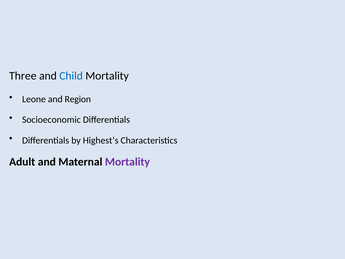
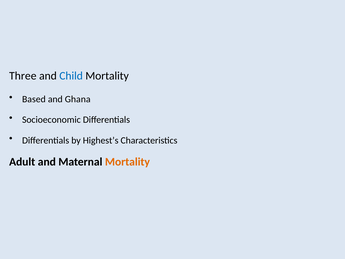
Leone: Leone -> Based (34, 99)
Region: Region -> Ghana (78, 99)
Mortality colour: purple -> orange (127, 162)
